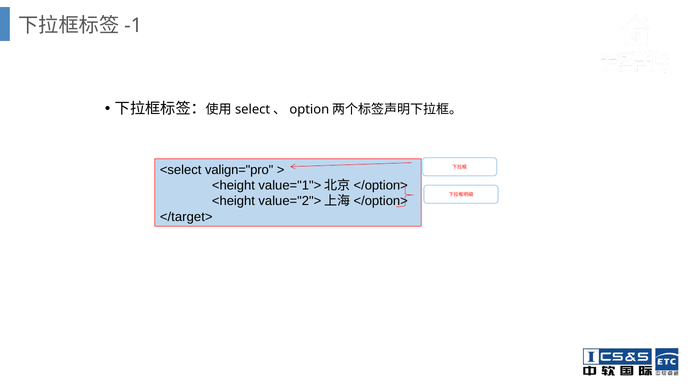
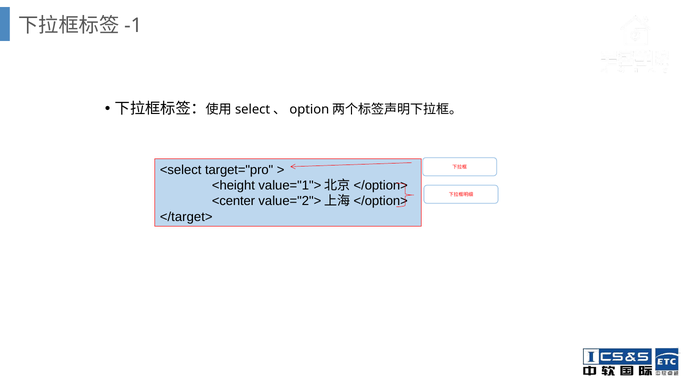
valign="pro: valign="pro -> target="pro (239, 170)
<height: <height -> <center (233, 201)
